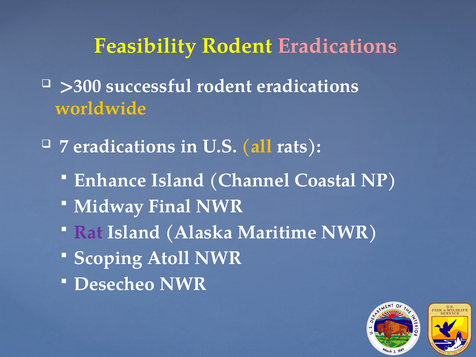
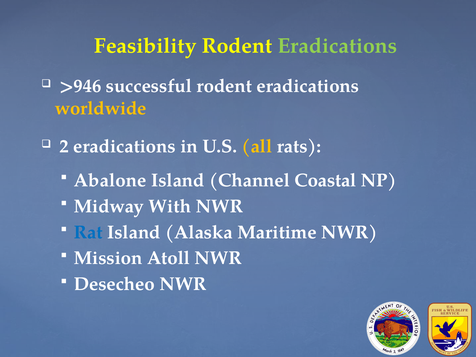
Eradications colour: pink -> light green (337, 46)
>300: >300 -> >946 (80, 86)
7: 7 -> 2 (64, 147)
Enhance: Enhance -> Abalone (110, 180)
Final: Final -> With (170, 206)
Rat colour: purple -> blue (88, 232)
Scoping: Scoping -> Mission (108, 258)
